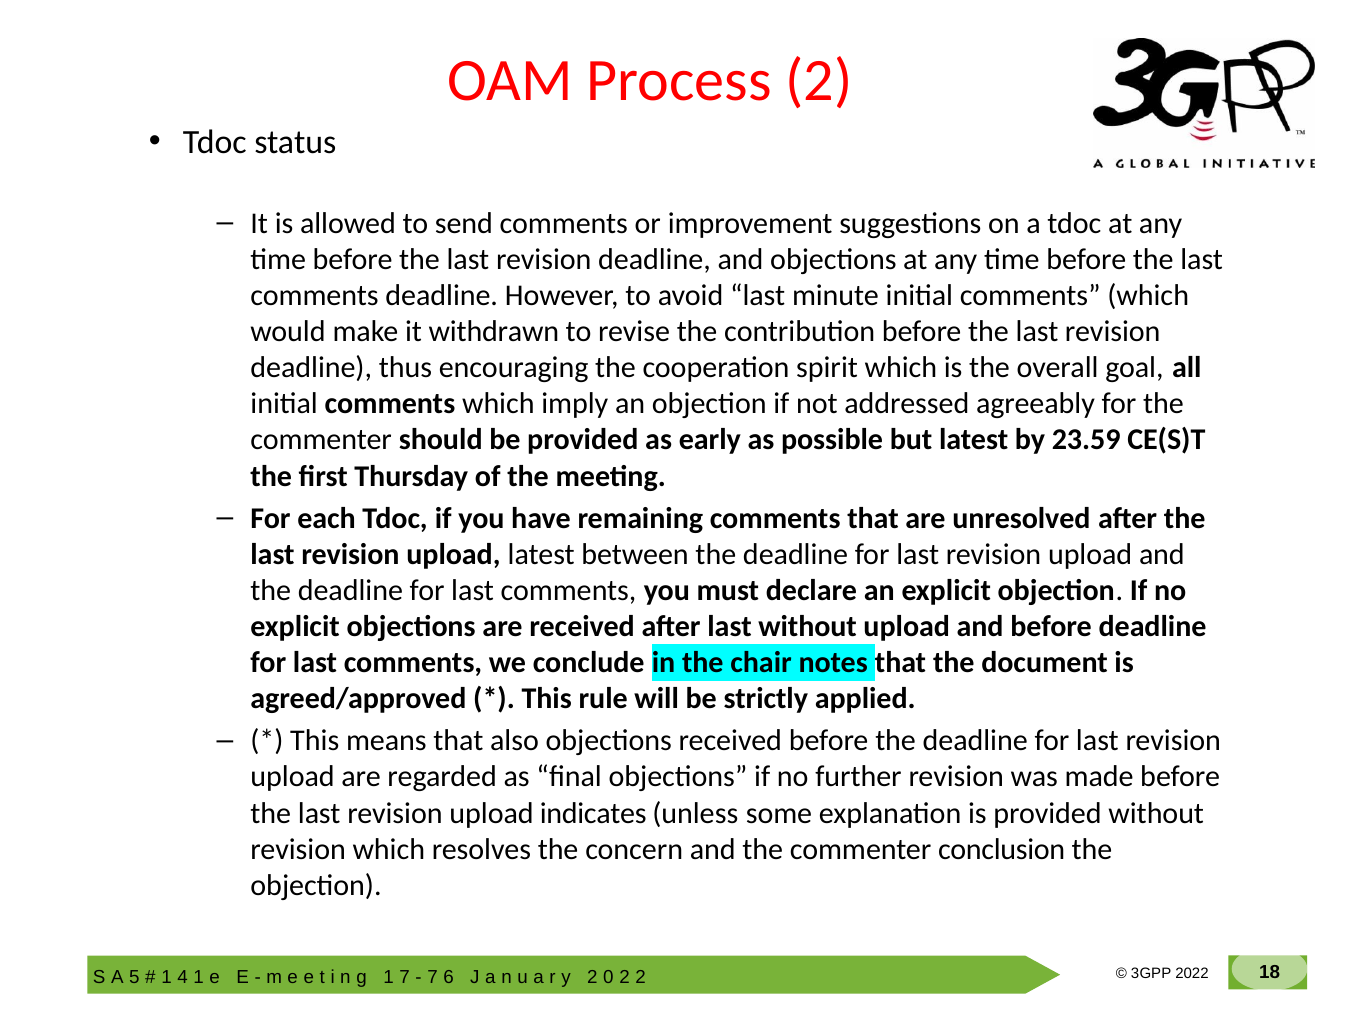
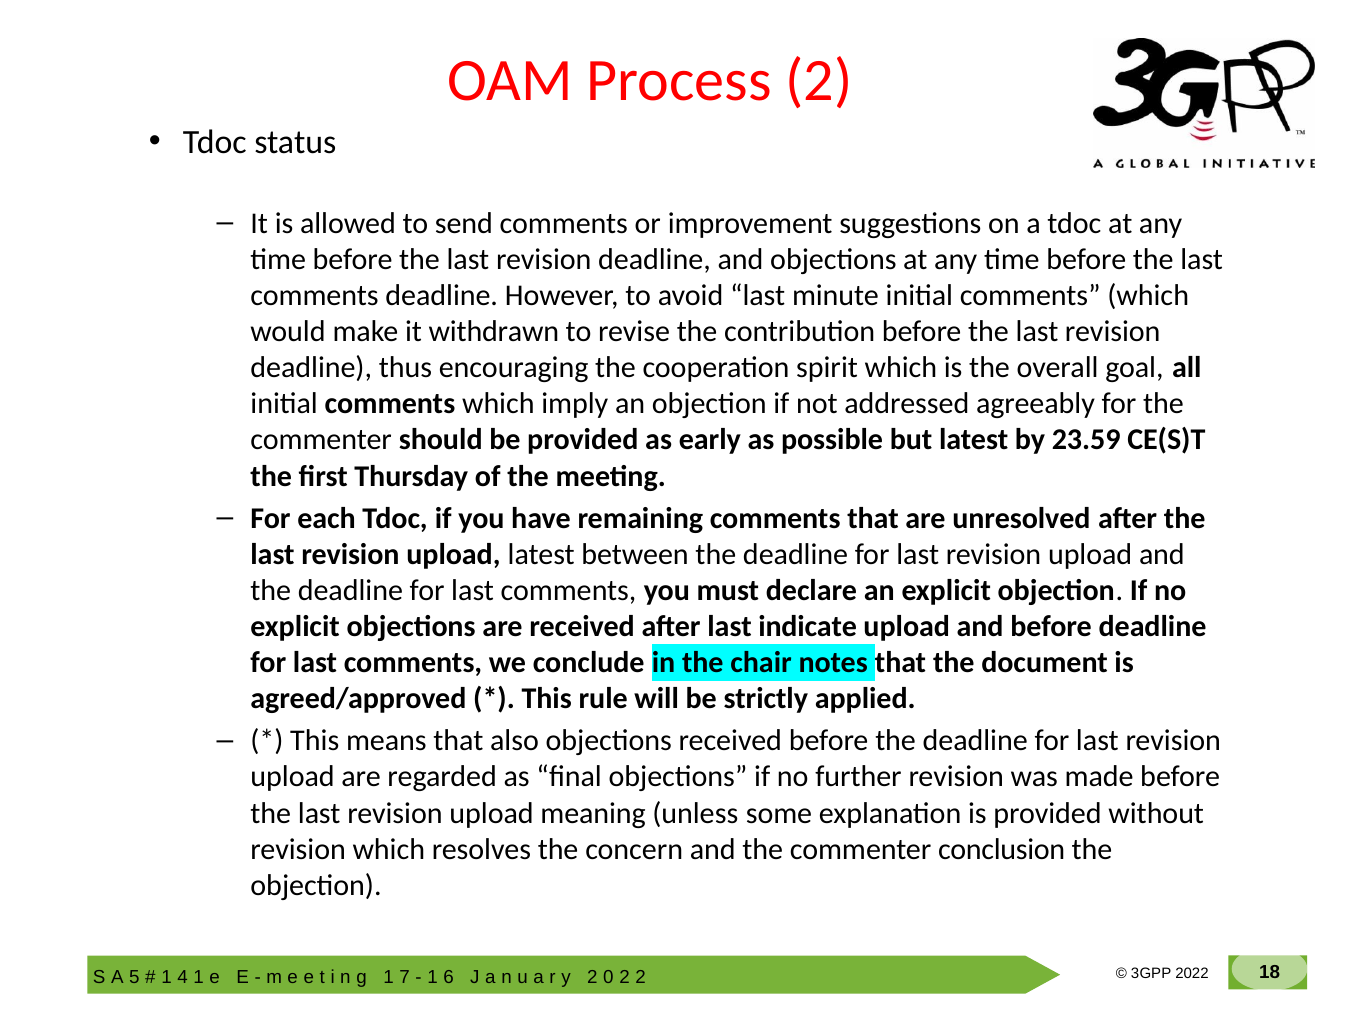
last without: without -> indicate (808, 626)
indicates: indicates -> meaning (593, 813)
7: 7 -> 1 (433, 976)
